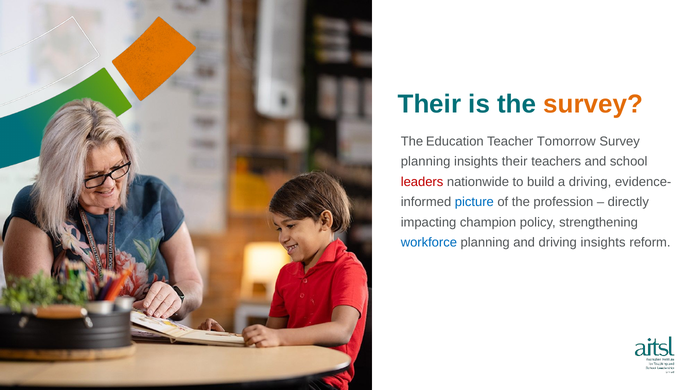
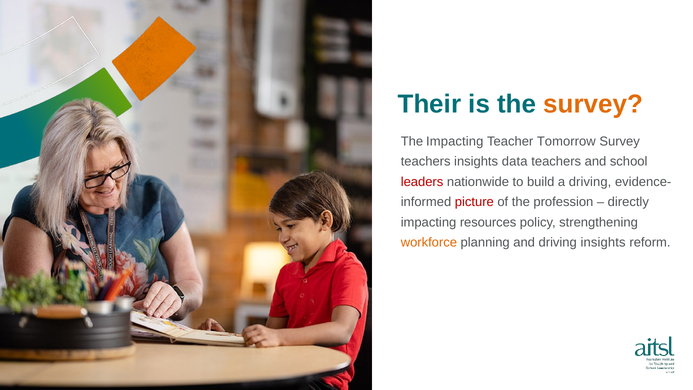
The Education: Education -> Impacting (455, 141)
planning: planning -> teachers (426, 161)
insights their: their -> data (515, 161)
picture colour: blue -> red (474, 202)
champion: champion -> resources (488, 222)
workforce colour: blue -> orange (429, 242)
